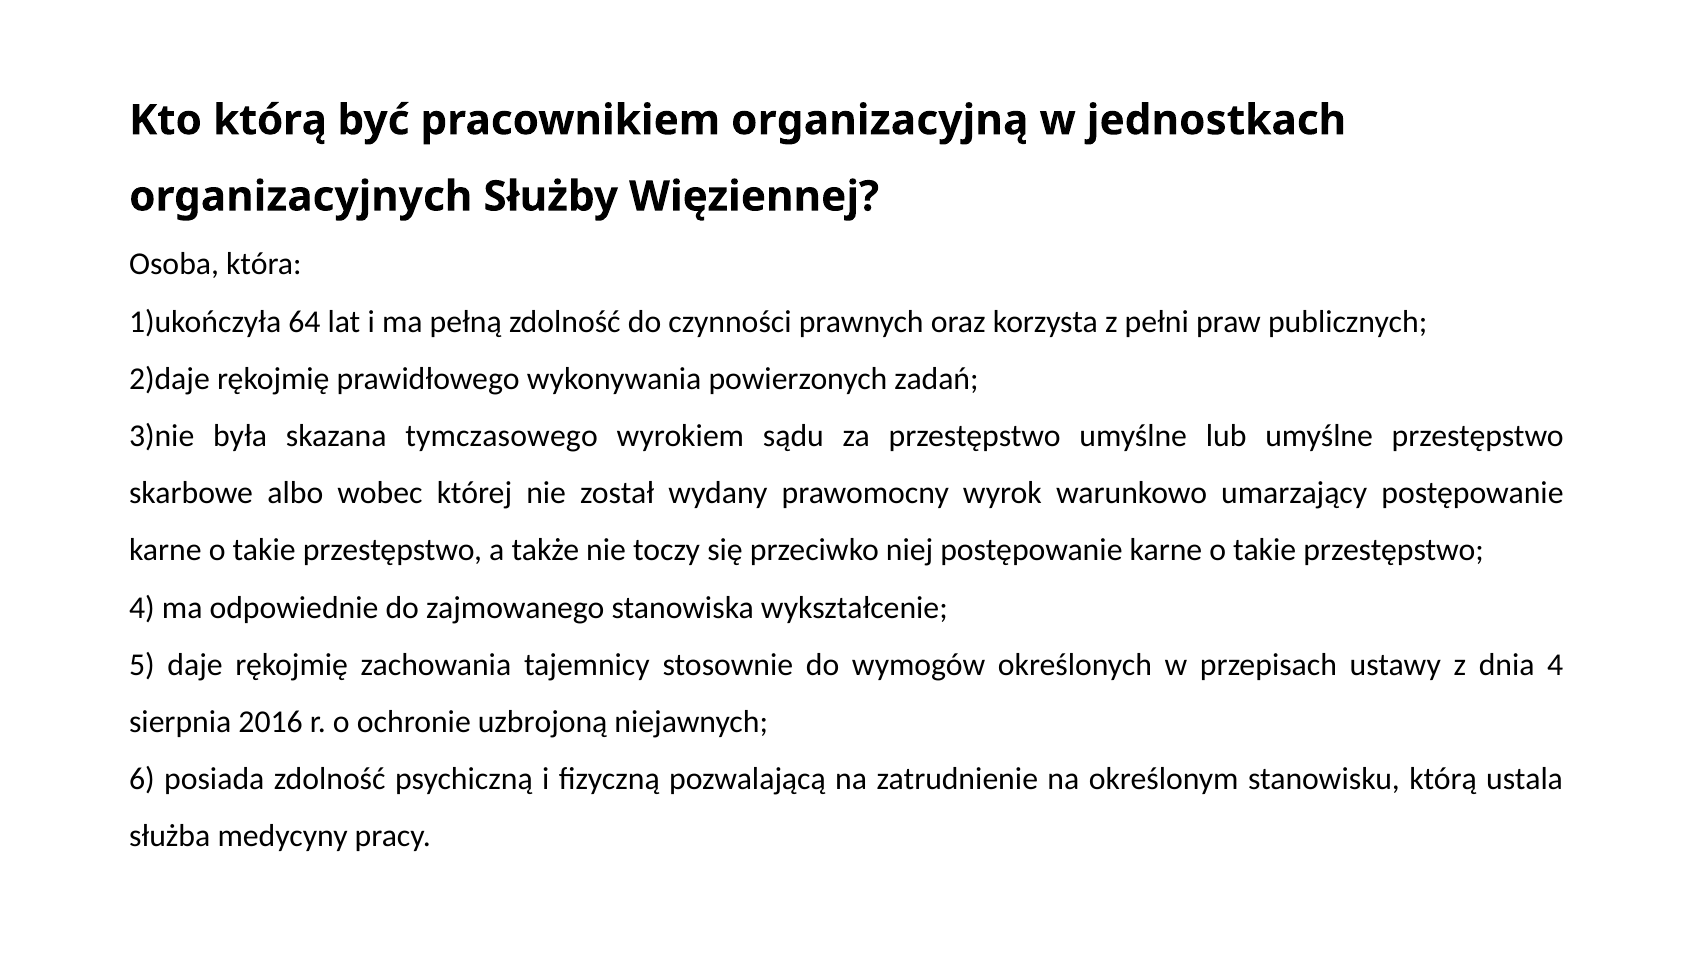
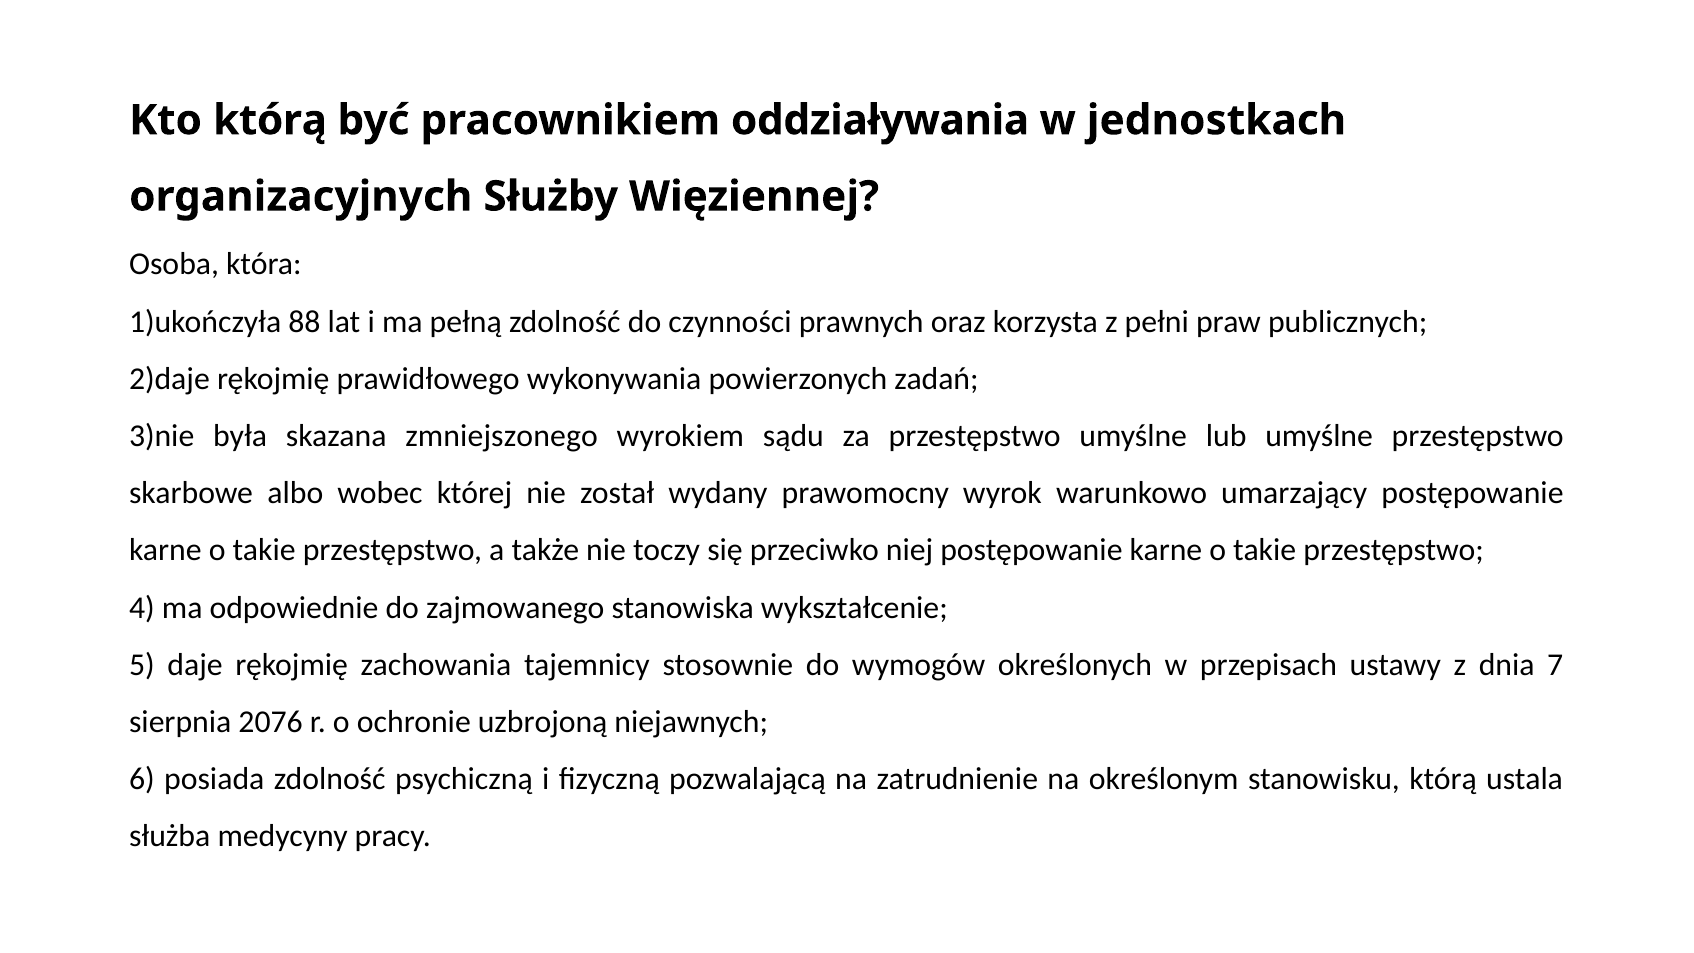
organizacyjną: organizacyjną -> oddziaływania (880, 120)
64: 64 -> 88 (304, 322)
tymczasowego: tymczasowego -> zmniejszonego (502, 436)
dnia 4: 4 -> 7 (1555, 665)
2016: 2016 -> 2076 (271, 722)
